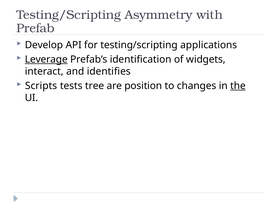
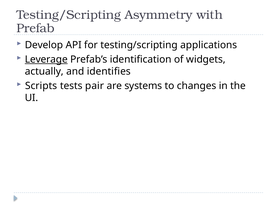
interact: interact -> actually (44, 71)
tree: tree -> pair (95, 86)
position: position -> systems (143, 86)
the underline: present -> none (238, 86)
